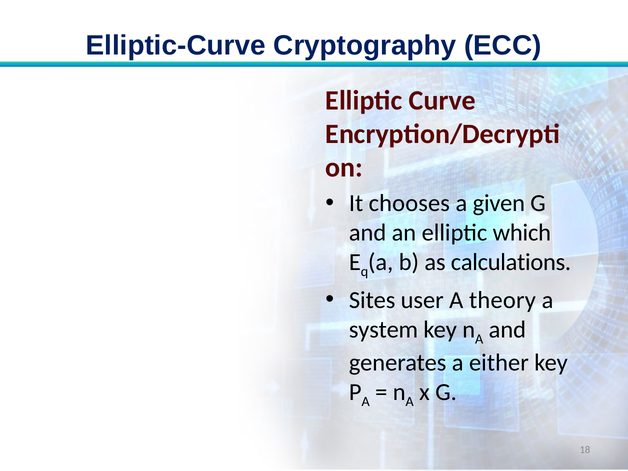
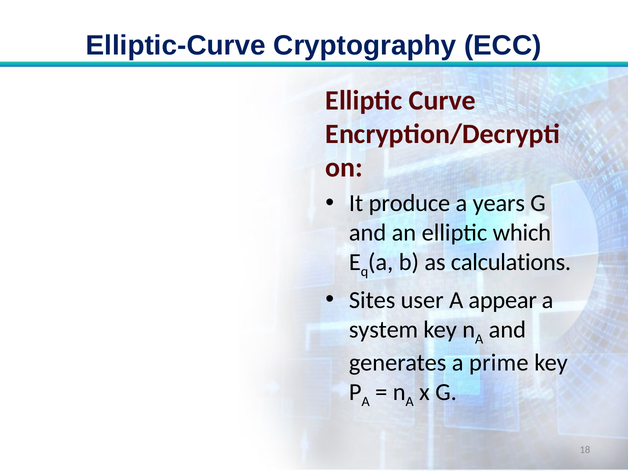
chooses: chooses -> produce (409, 203)
given: given -> years (499, 203)
theory: theory -> appear (503, 300)
either: either -> prime (499, 363)
